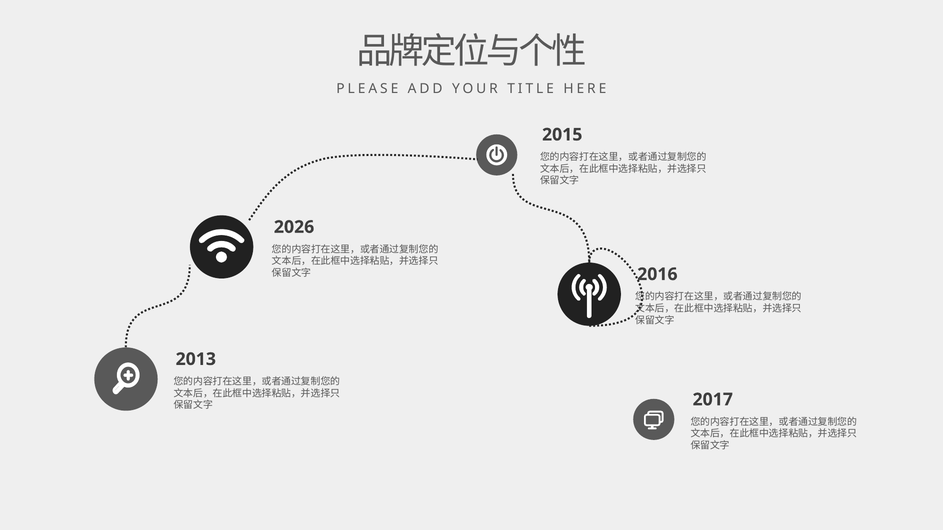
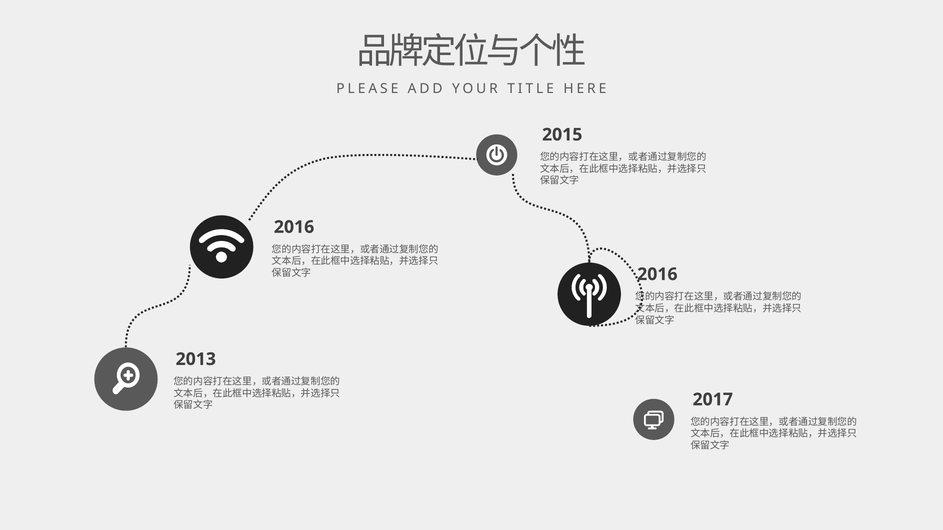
2026: 2026 -> 2016 (294, 227)
